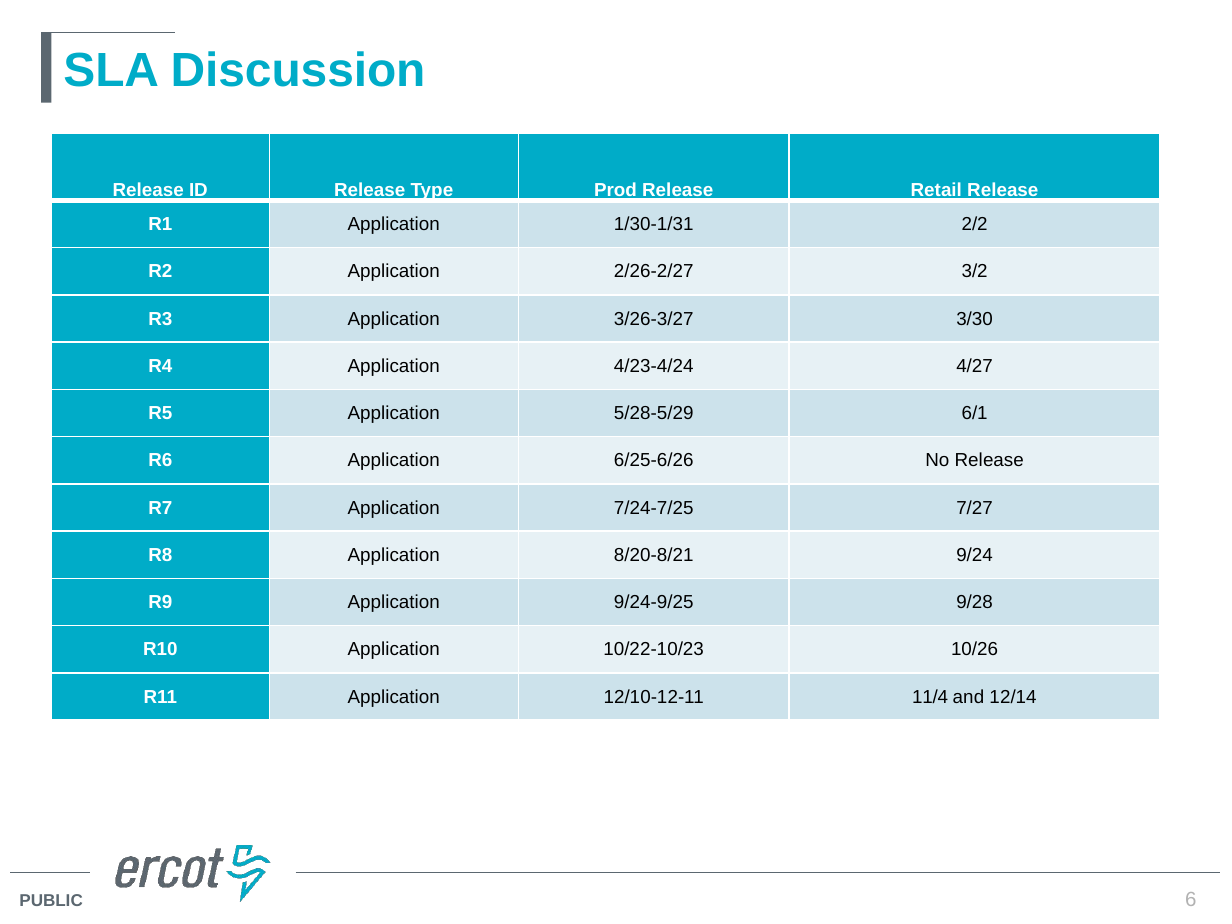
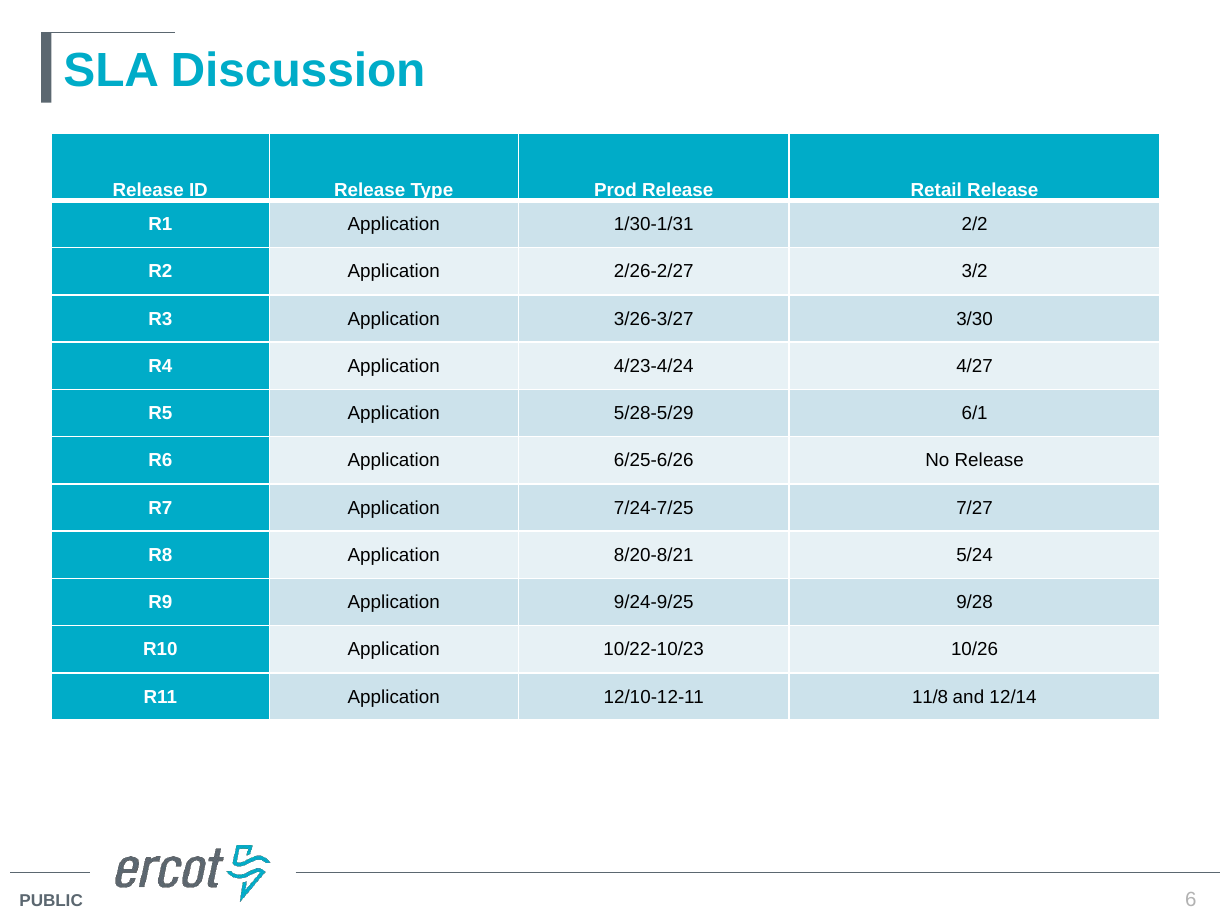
9/24: 9/24 -> 5/24 (975, 555)
11/4: 11/4 -> 11/8 (930, 697)
